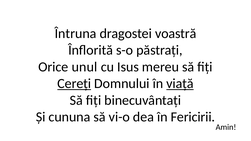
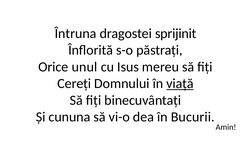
voastră: voastră -> sprijinit (176, 34)
Cereți underline: present -> none (74, 84)
Fericirii: Fericirii -> Bucurii (193, 117)
